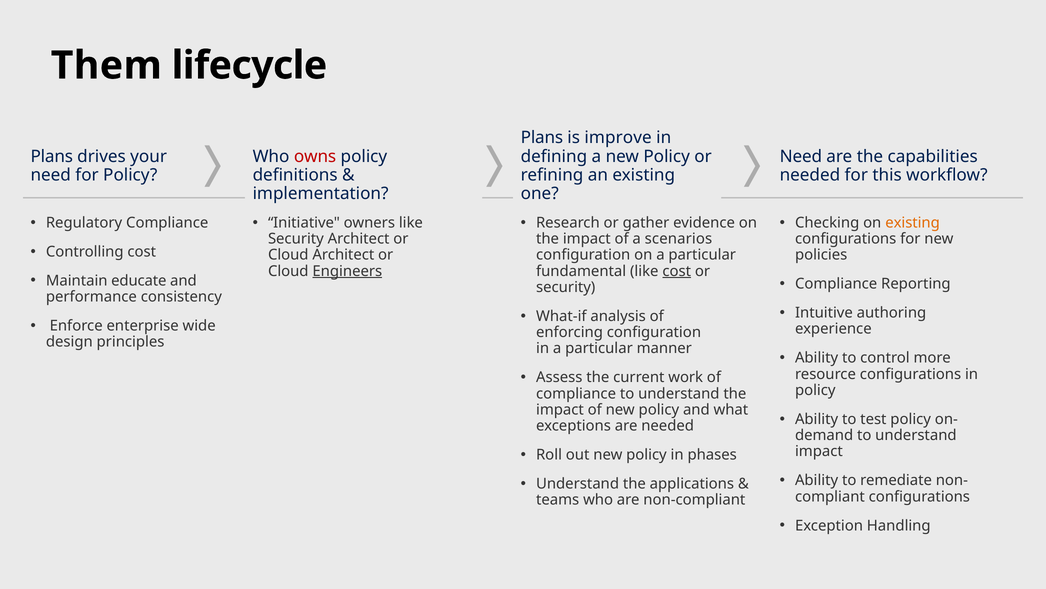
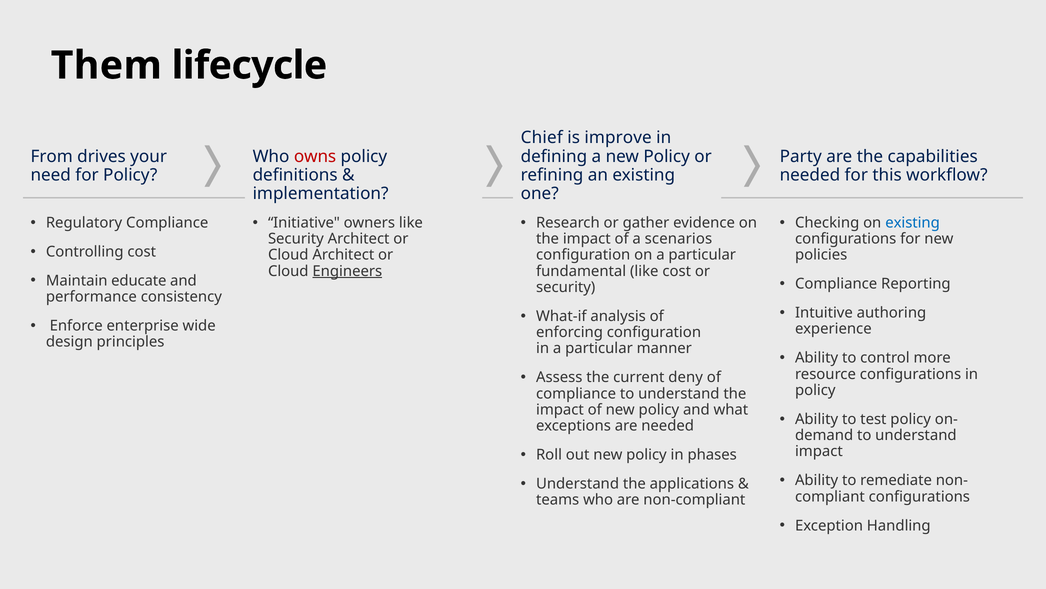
Plans: Plans -> Chief (542, 138)
Plans: Plans -> From (52, 156)
Need: Need -> Party (801, 156)
existing colour: orange -> blue (913, 222)
cost underline: present -> none (677, 271)
work: work -> deny (686, 377)
